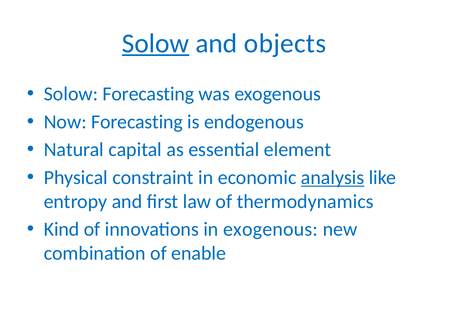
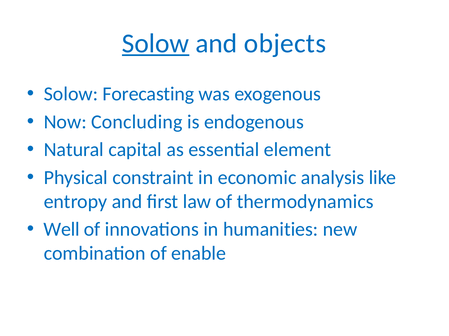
Now Forecasting: Forecasting -> Concluding (137, 122)
analysis underline: present -> none (333, 178)
Kind: Kind -> Well (62, 230)
in exogenous: exogenous -> humanities (271, 230)
